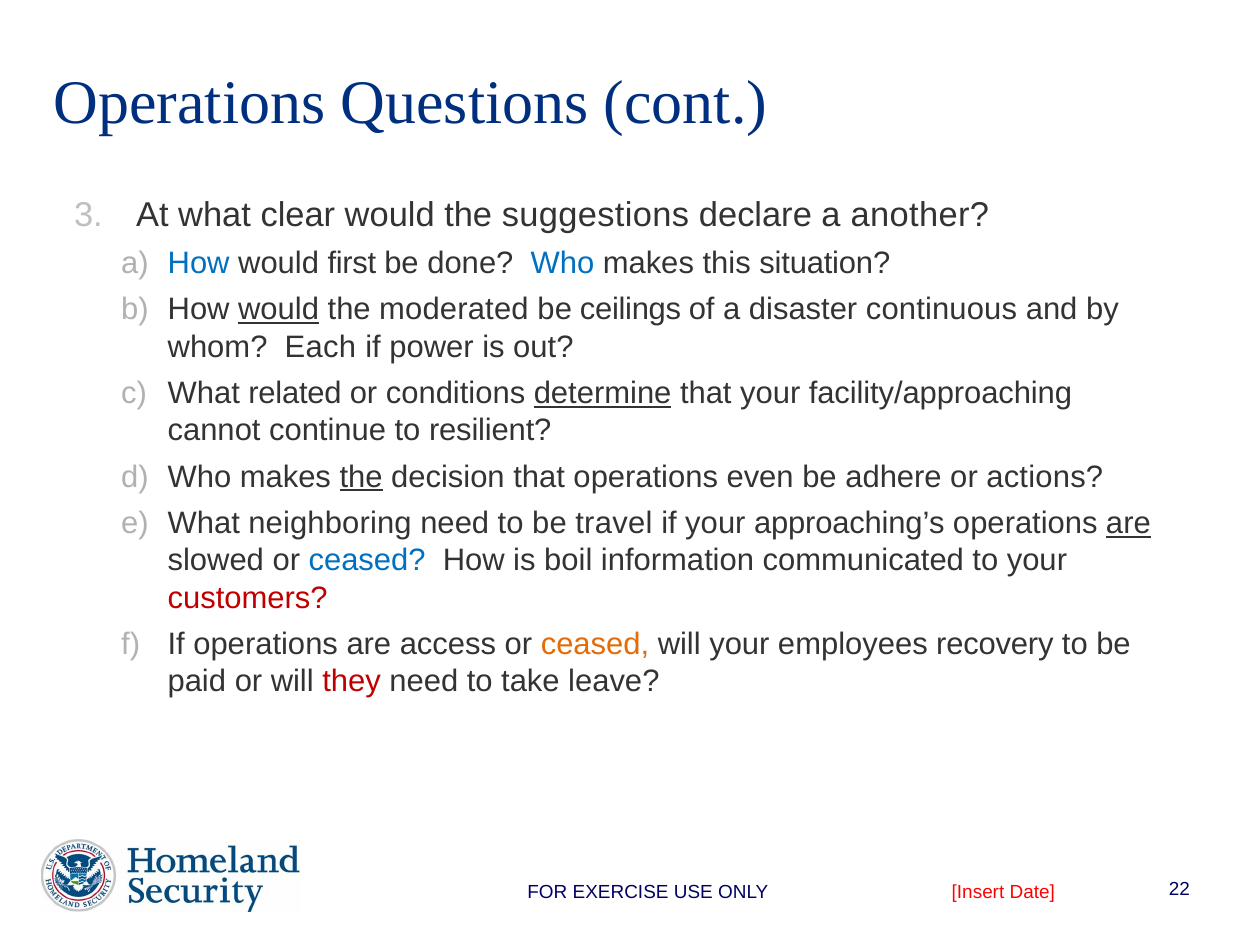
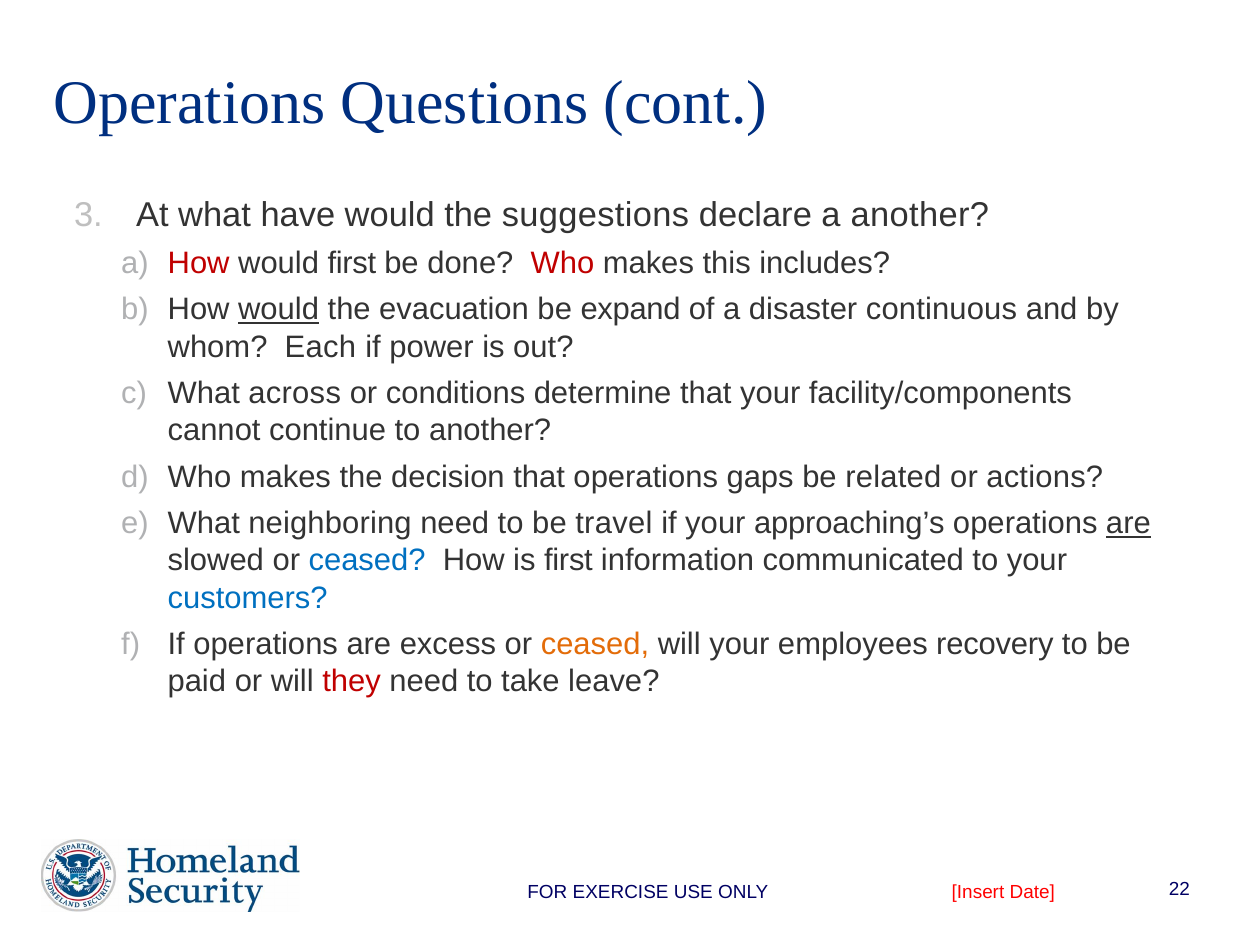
clear: clear -> have (298, 215)
How colour: blue -> red (199, 263)
Who colour: blue -> red (562, 263)
situation: situation -> includes (825, 263)
moderated: moderated -> evacuation (454, 310)
ceilings: ceilings -> expand (631, 310)
related: related -> across (295, 393)
determine underline: present -> none (603, 393)
facility/approaching: facility/approaching -> facility/components (940, 393)
to resilient: resilient -> another (490, 431)
the underline: present -> none (361, 477)
even: even -> gaps (760, 477)
adhere: adhere -> related (893, 477)
is boil: boil -> first (568, 561)
customers colour: red -> blue (248, 598)
access: access -> excess (448, 644)
